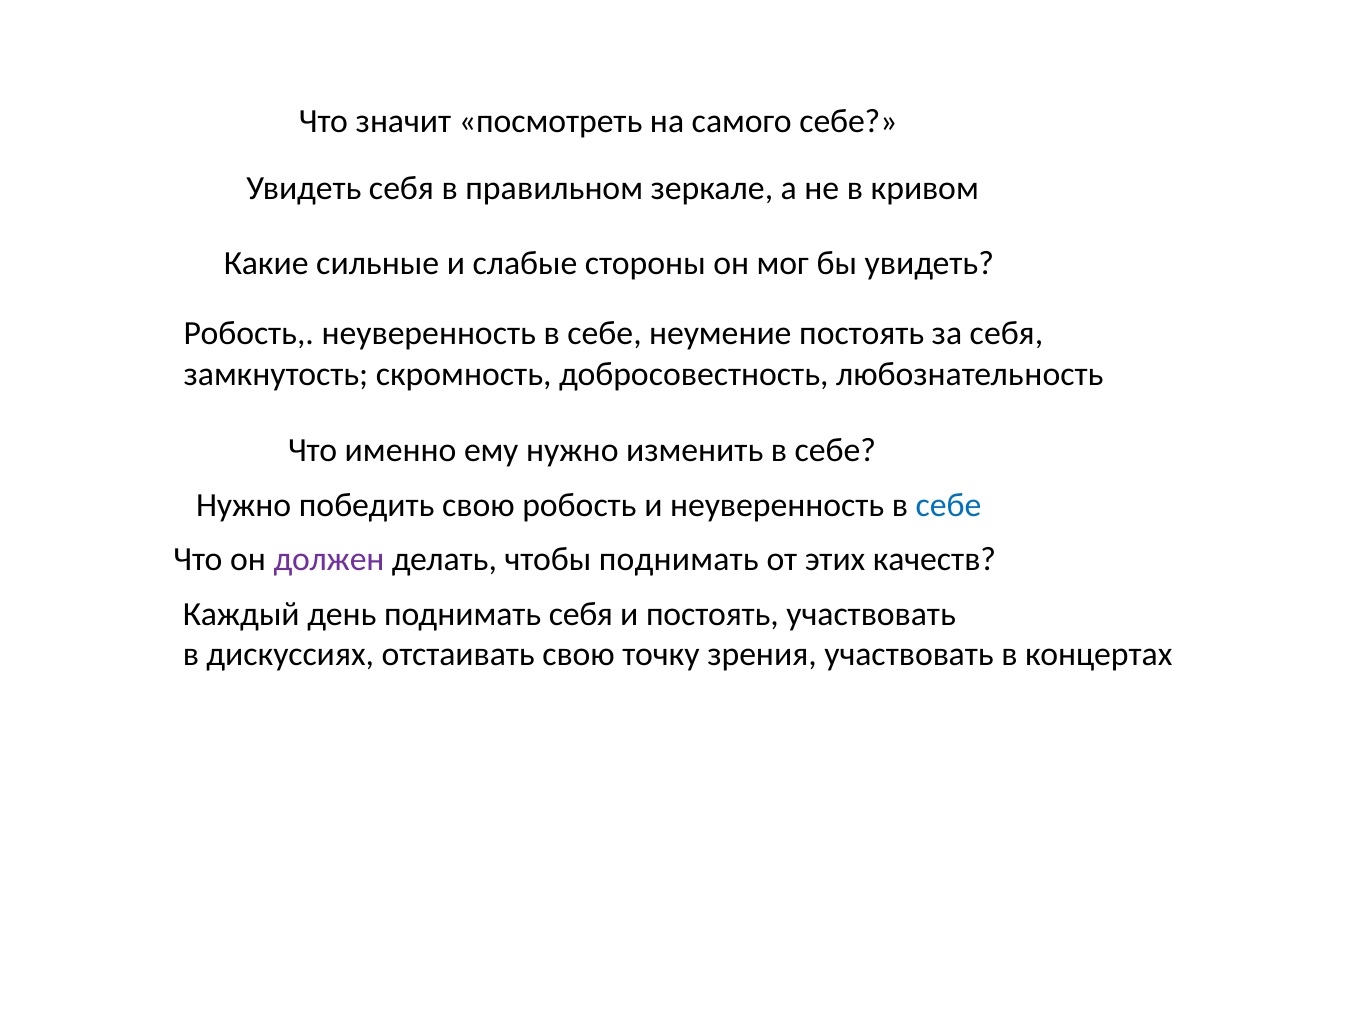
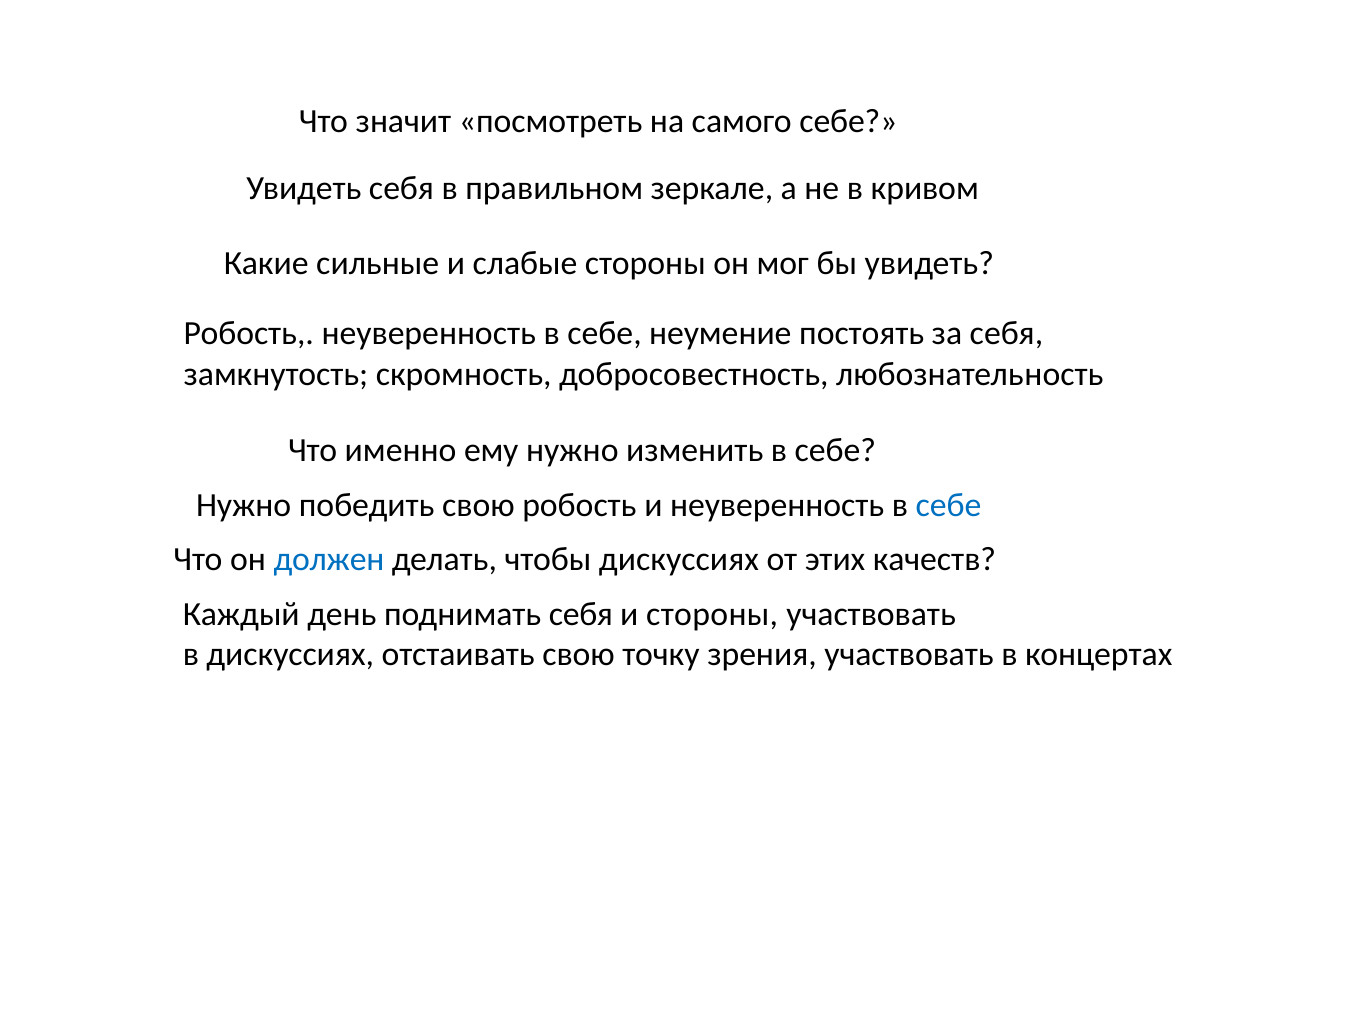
должен colour: purple -> blue (329, 559)
чтобы поднимать: поднимать -> дискуссиях (679, 559)
и постоять: постоять -> стороны (712, 614)
